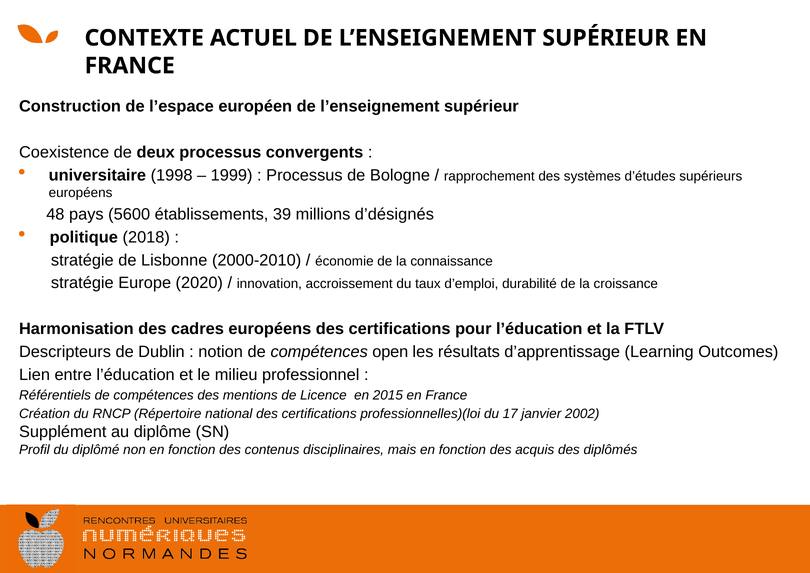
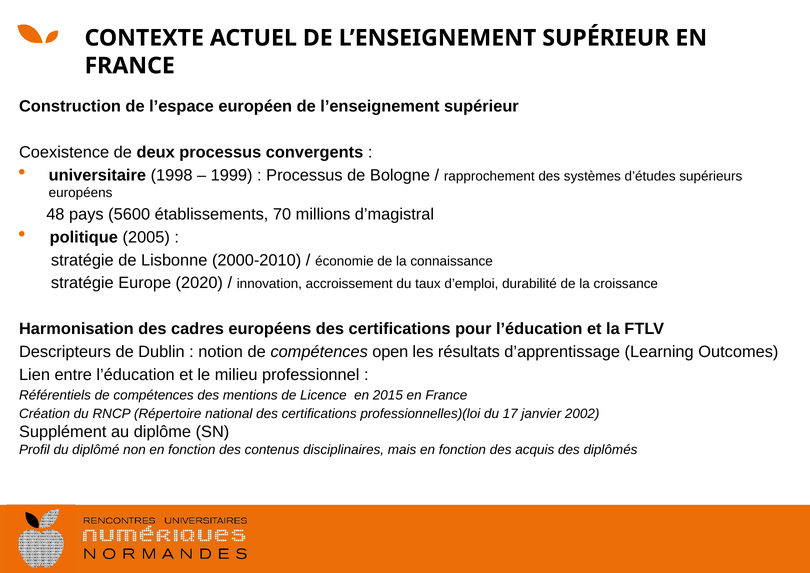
39: 39 -> 70 (282, 214)
d’désignés: d’désignés -> d’magistral (394, 214)
2018: 2018 -> 2005 (146, 237)
